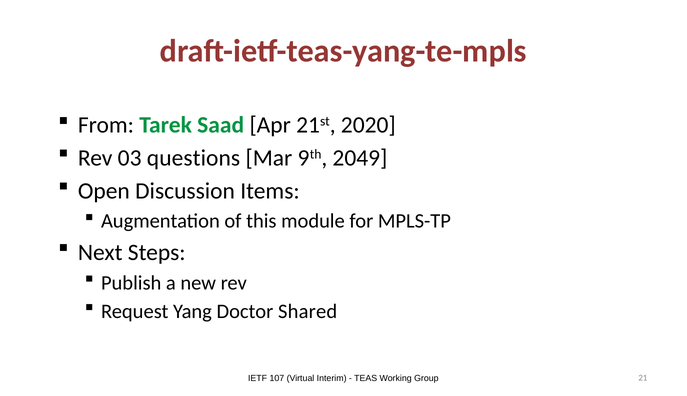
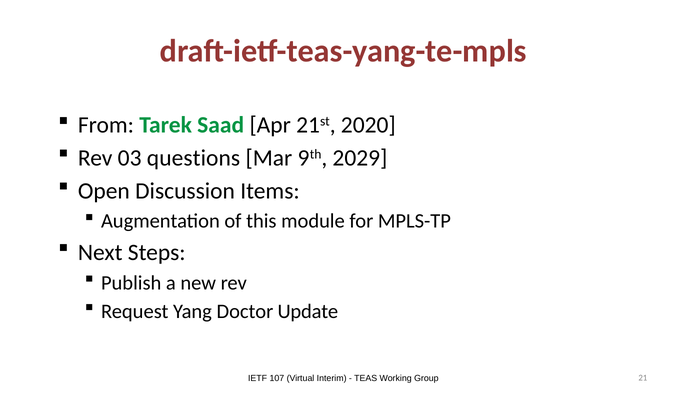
2049: 2049 -> 2029 (360, 158)
Shared: Shared -> Update (308, 312)
